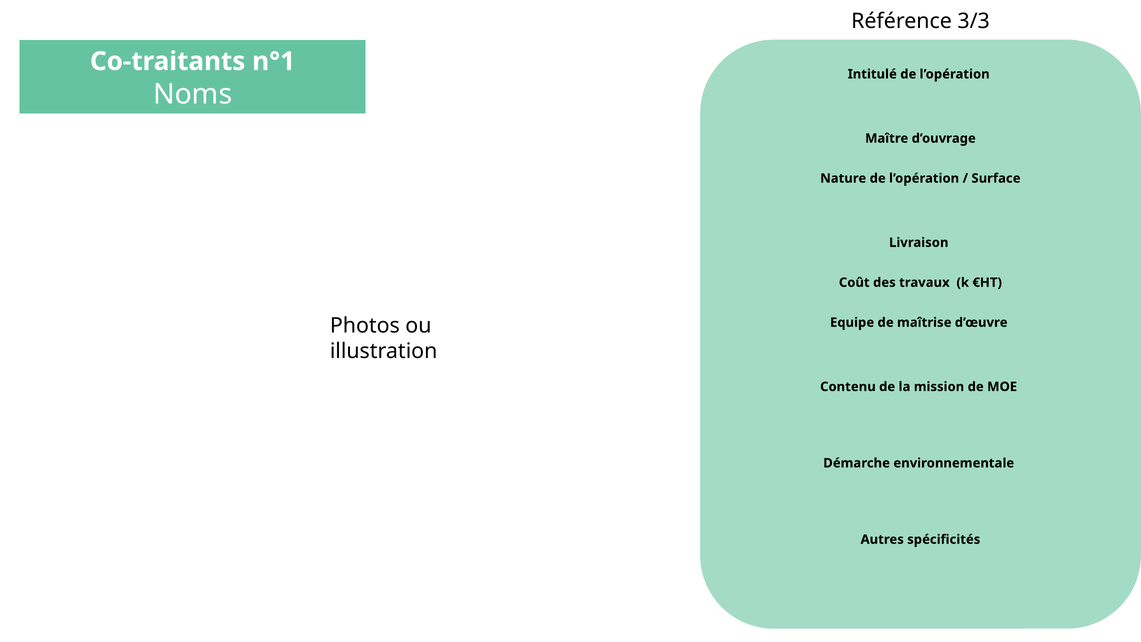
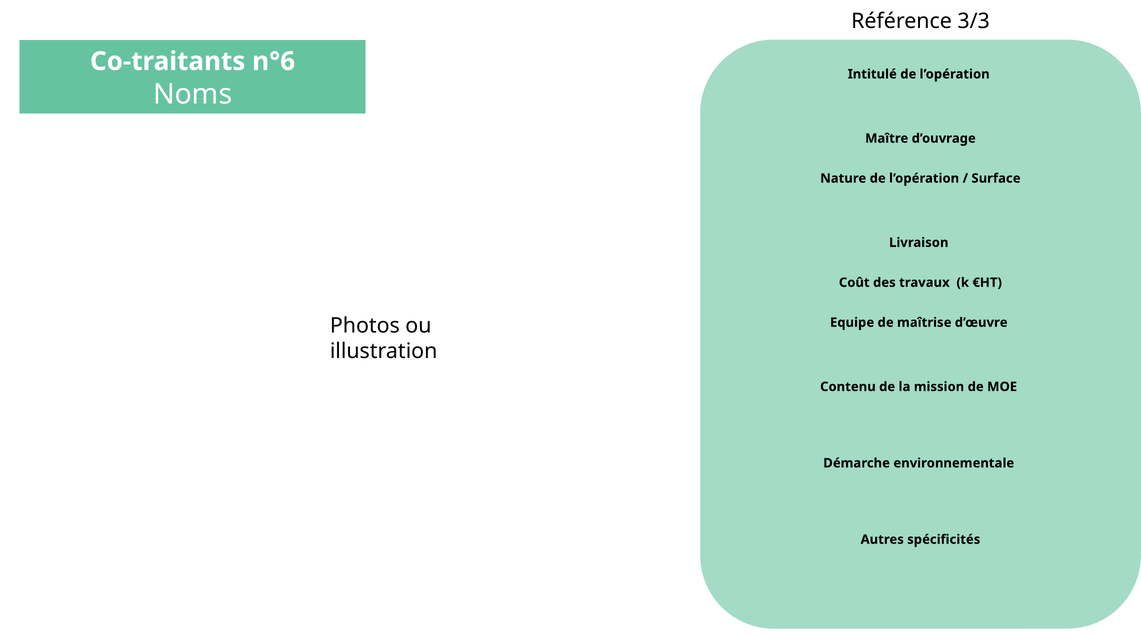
n°1: n°1 -> n°6 (274, 61)
